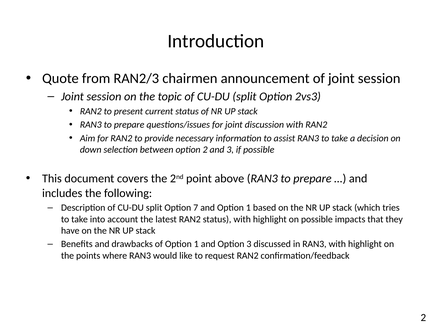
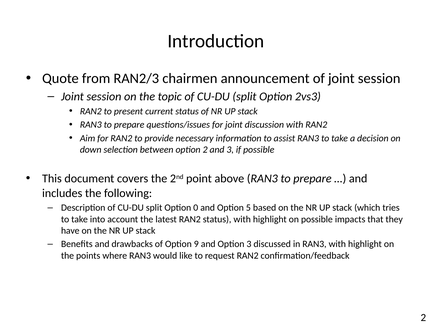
7: 7 -> 0 (196, 208)
and Option 1: 1 -> 5 (248, 208)
of Option 1: 1 -> 9 (196, 244)
